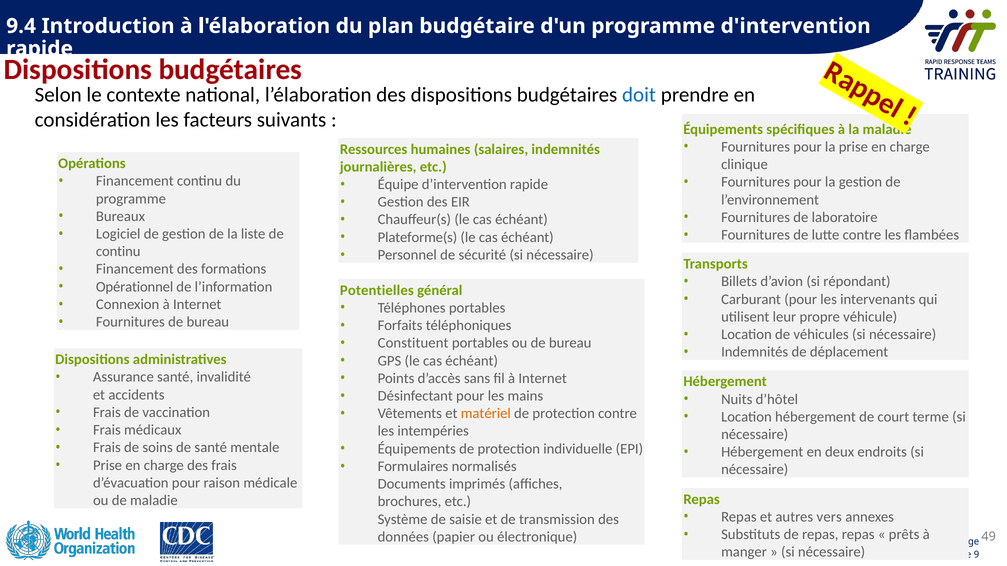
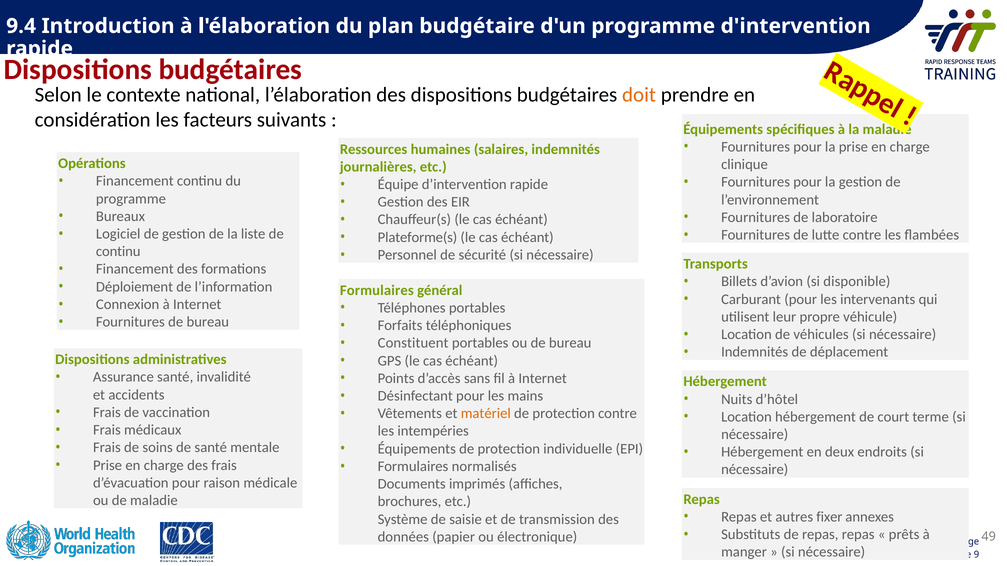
doit colour: blue -> orange (639, 95)
répondant: répondant -> disponible (857, 282)
Opérationnel: Opérationnel -> Déploiement (135, 287)
Potentielles: Potentielles -> Formulaires (377, 290)
vers: vers -> fixer (829, 517)
